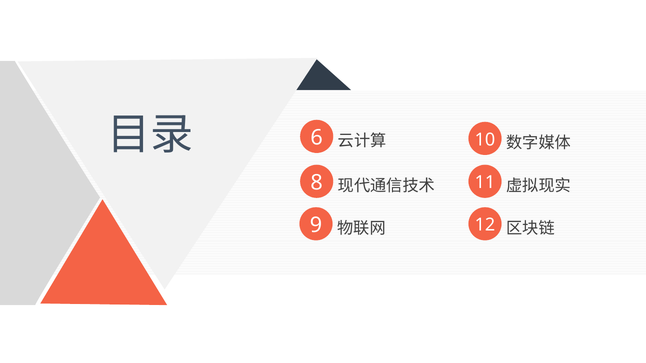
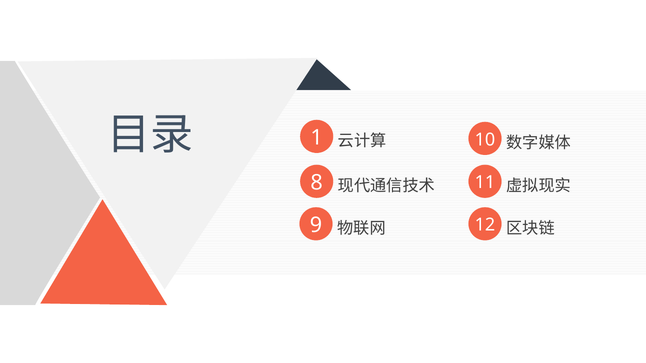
6: 6 -> 1 (317, 138)
